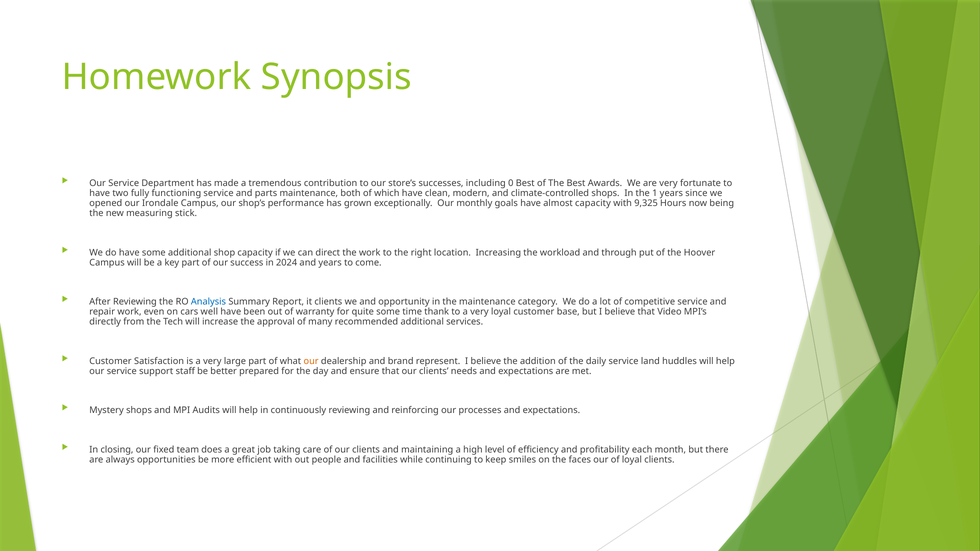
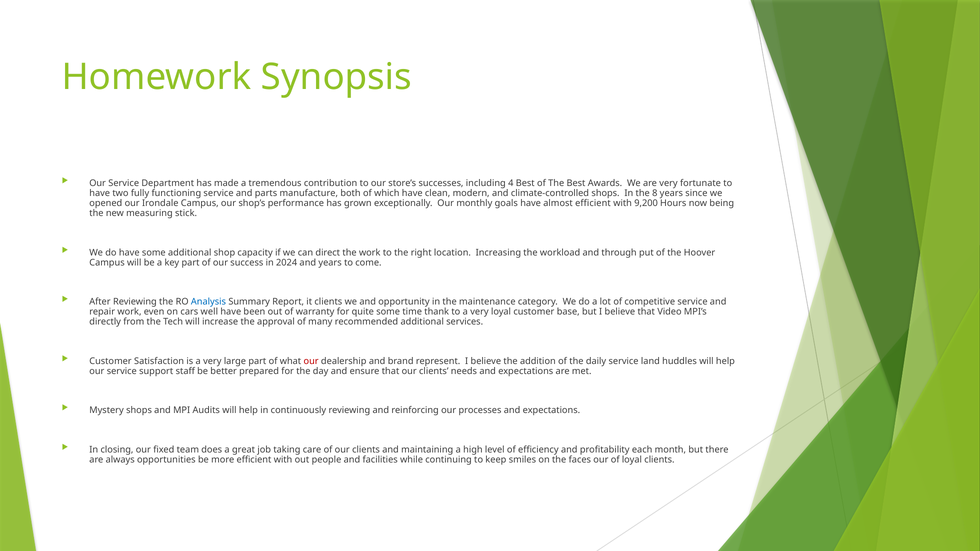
0: 0 -> 4 (511, 184)
parts maintenance: maintenance -> manufacture (309, 193)
1: 1 -> 8 (655, 193)
almost capacity: capacity -> efficient (593, 203)
9,325: 9,325 -> 9,200 (646, 203)
our colour: orange -> red (311, 361)
